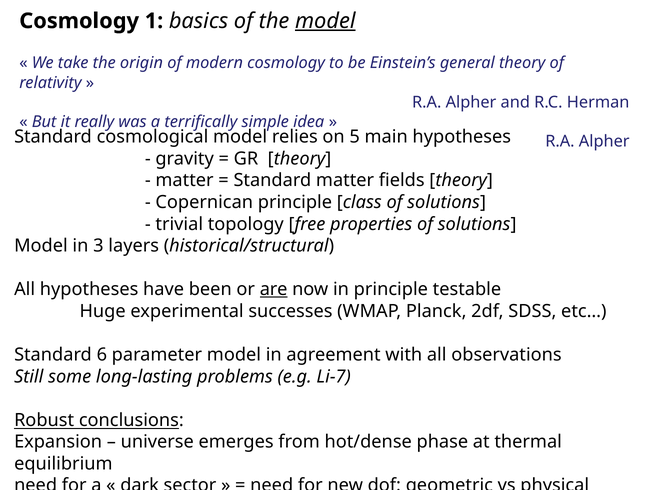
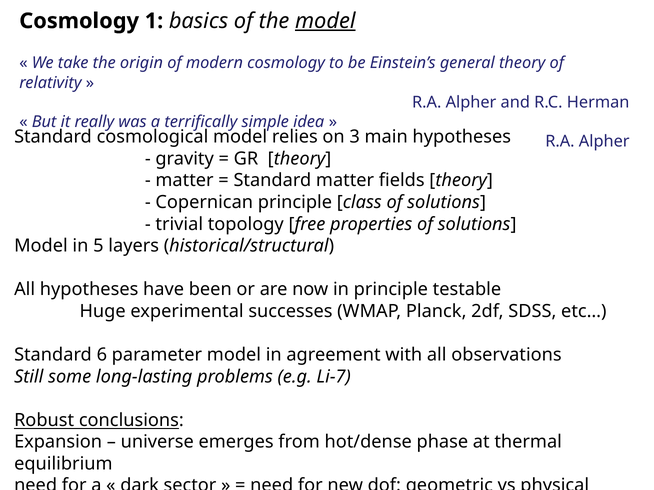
5: 5 -> 3 (355, 137)
3: 3 -> 5 (98, 246)
are underline: present -> none (274, 290)
